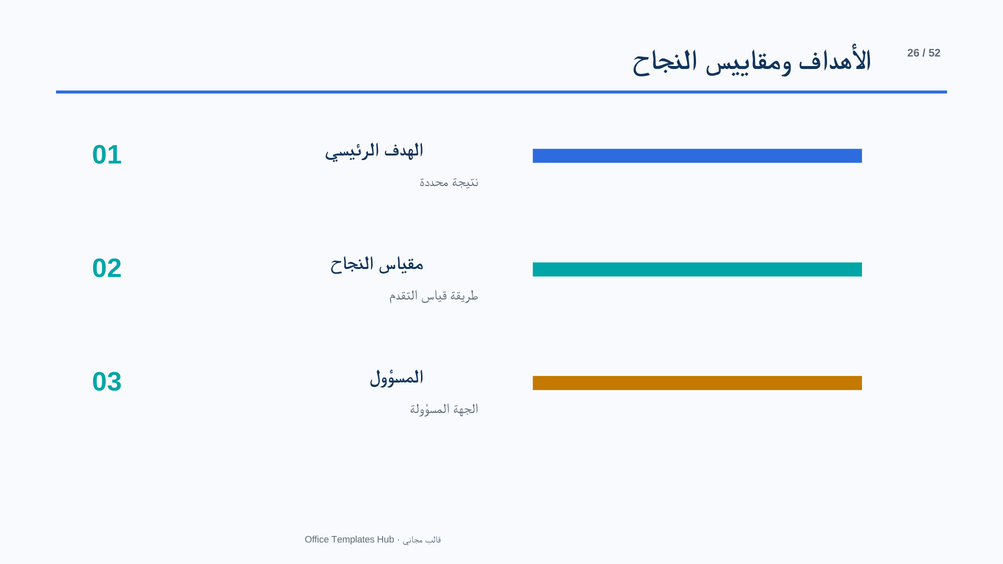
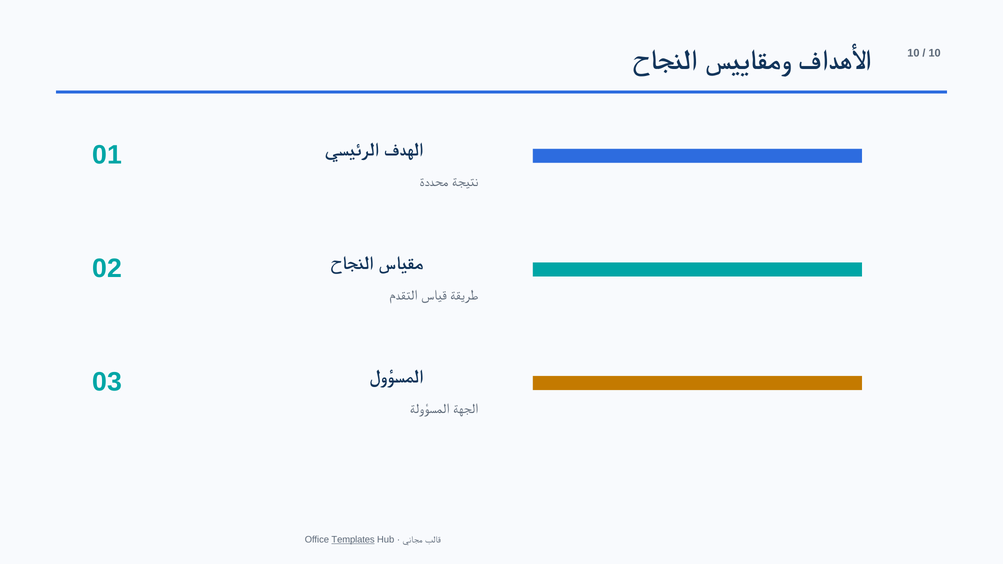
26: 26 -> 10 (913, 53)
52: 52 -> 10 (935, 53)
Templates underline: none -> present (353, 540)
